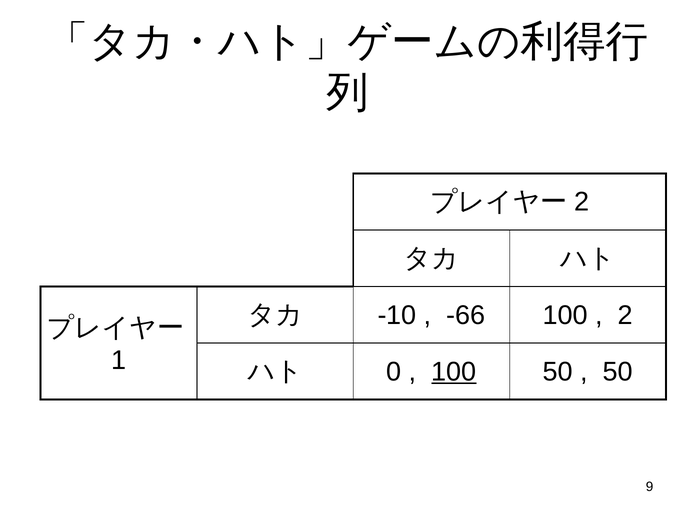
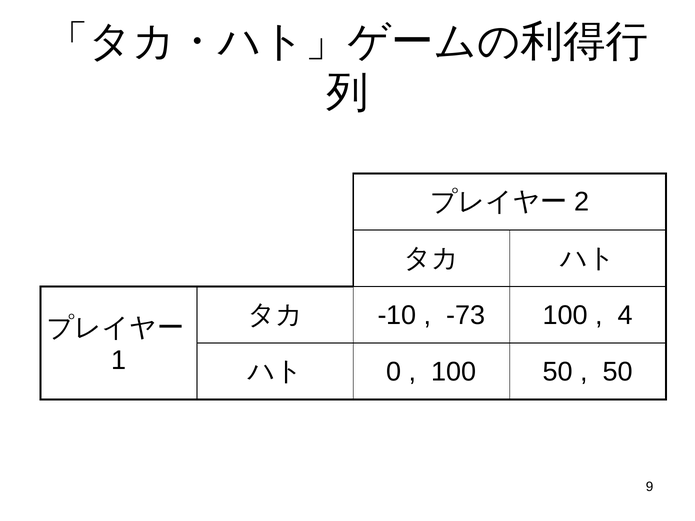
-66: -66 -> -73 (466, 315)
2: 2 -> 4 (625, 315)
100 underline: present -> none (454, 372)
